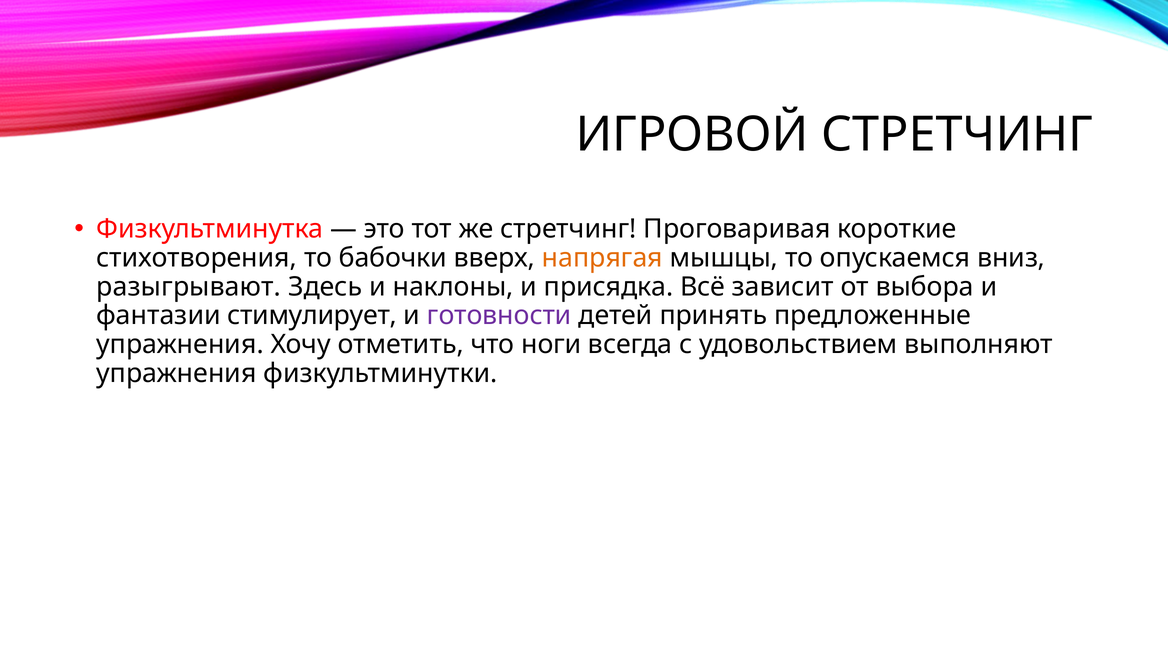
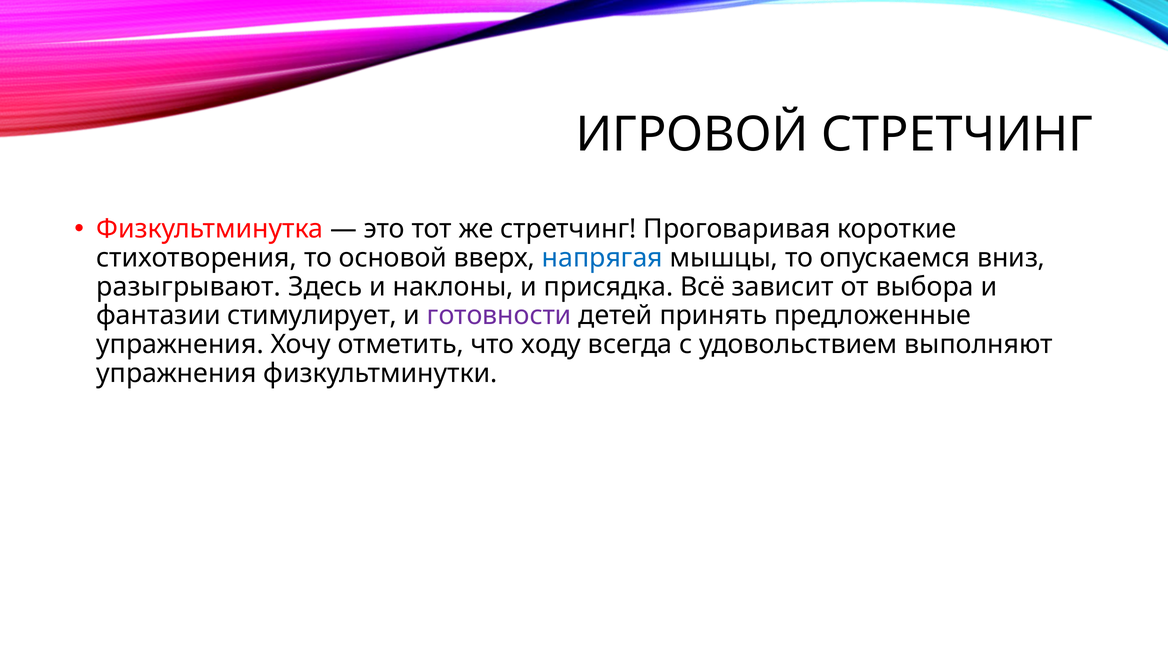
бабочки: бабочки -> основой (393, 258)
напрягая colour: orange -> blue (602, 258)
ноги: ноги -> ходу (551, 344)
